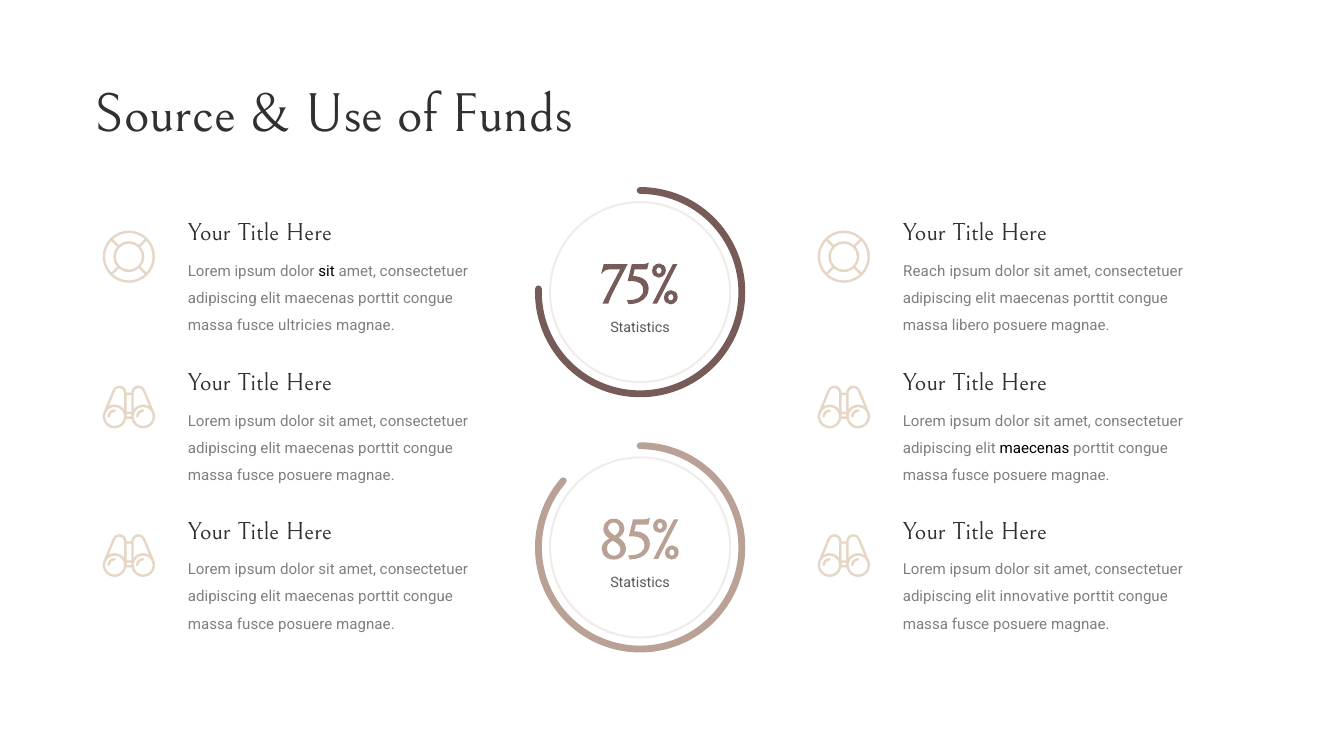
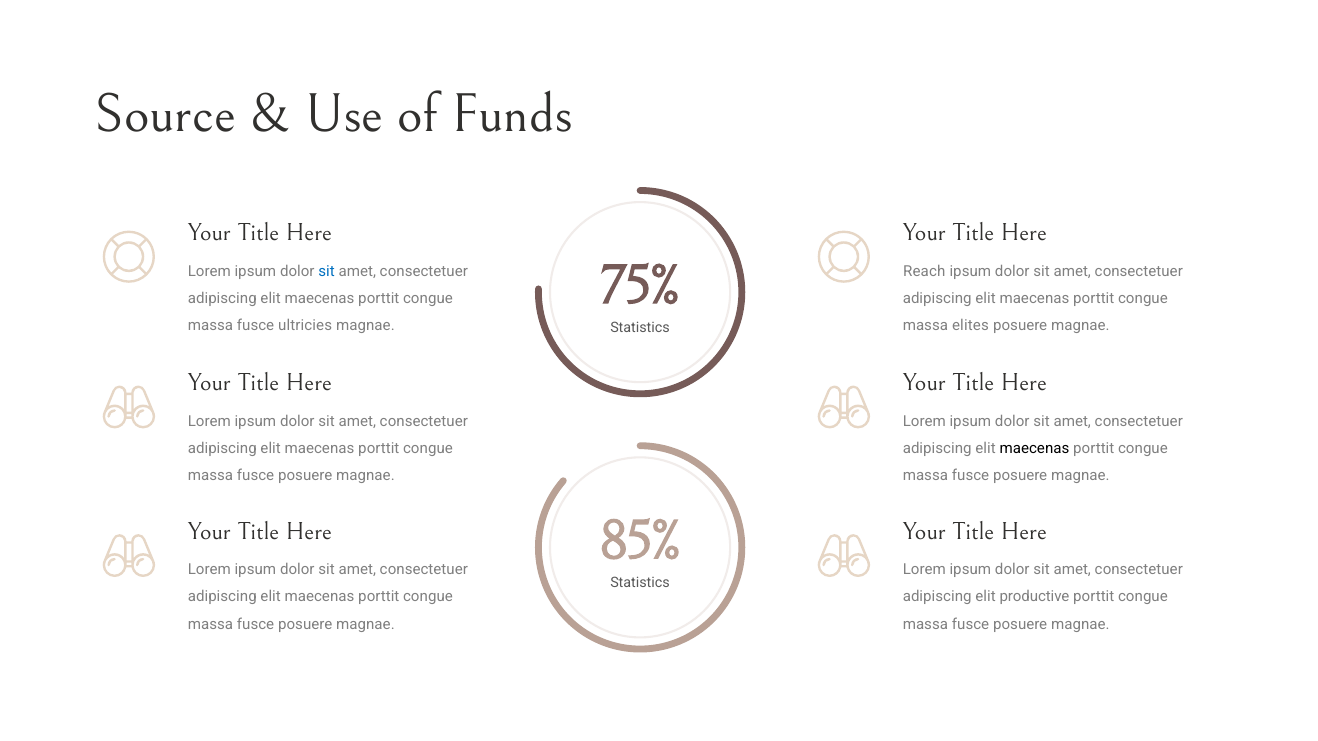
sit colour: black -> blue (327, 271)
libero: libero -> elites (970, 326)
innovative: innovative -> productive (1035, 597)
